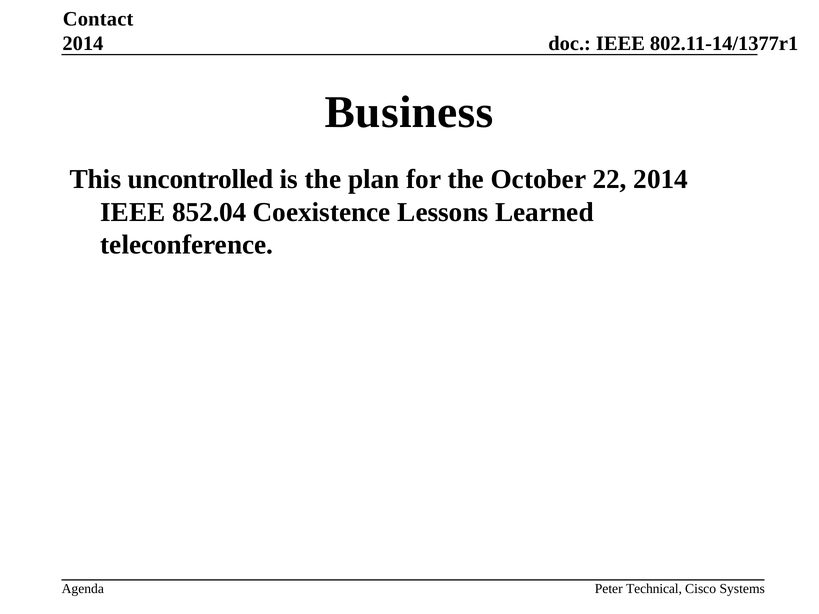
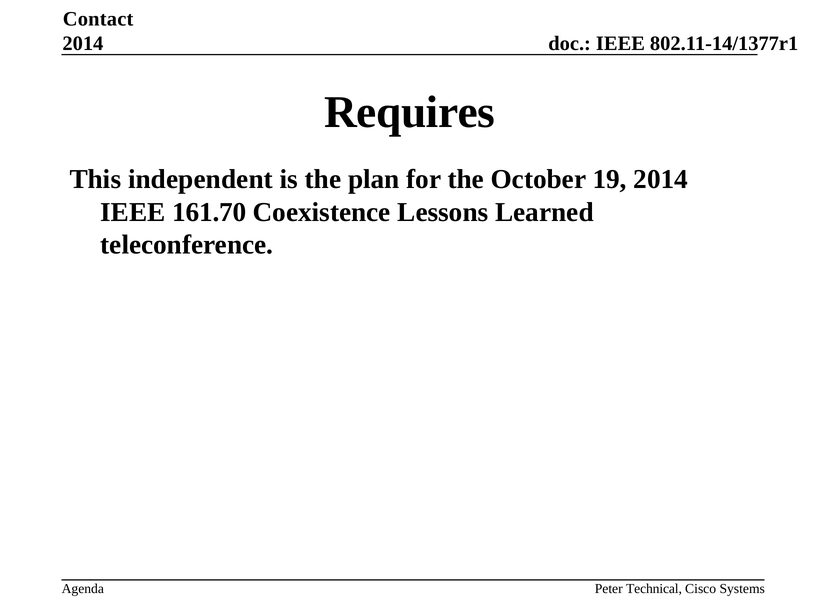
Business: Business -> Requires (410, 112)
uncontrolled: uncontrolled -> independent (200, 179)
22: 22 -> 19 (610, 179)
852.04: 852.04 -> 161.70 (209, 212)
